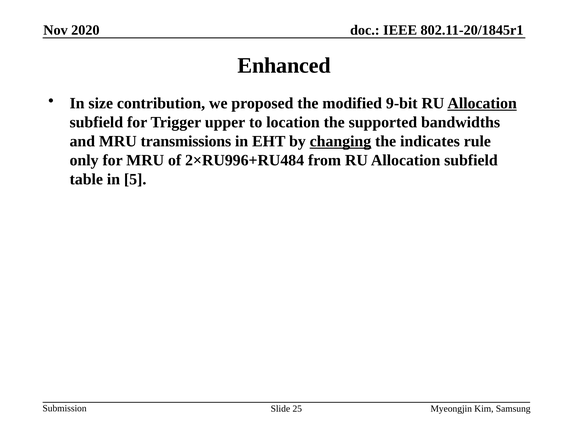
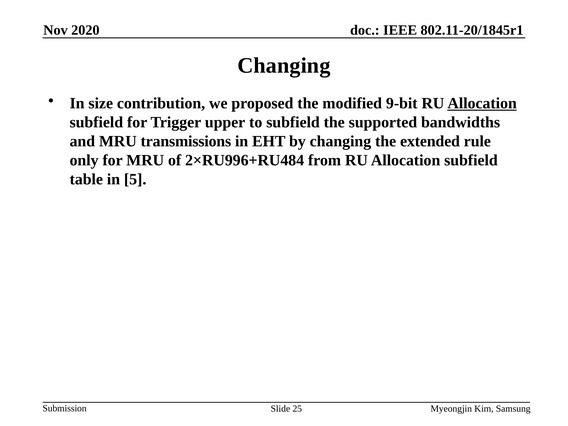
Enhanced: Enhanced -> Changing (284, 65)
to location: location -> subfield (293, 122)
changing underline: present -> none (340, 141)
indicates: indicates -> extended (430, 141)
